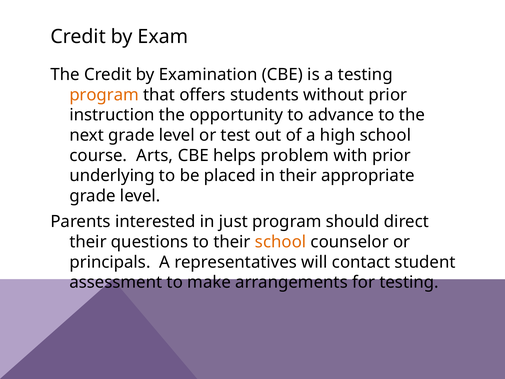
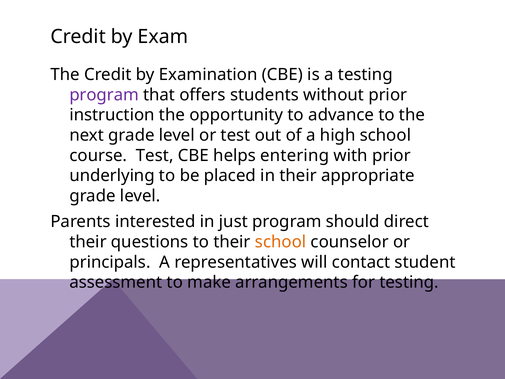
program colour: orange -> purple (104, 95)
course Arts: Arts -> Test (155, 155)
problem: problem -> entering (295, 155)
